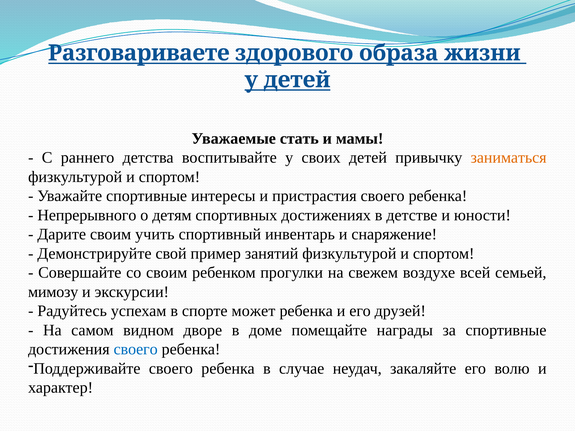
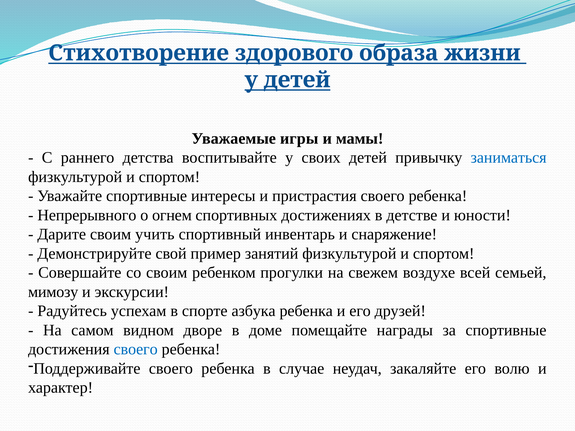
Разговариваете: Разговариваете -> Стихотворение (139, 53)
стать: стать -> игры (299, 139)
заниматься colour: orange -> blue (509, 158)
детям: детям -> огнем (172, 215)
может: может -> азбука (254, 311)
